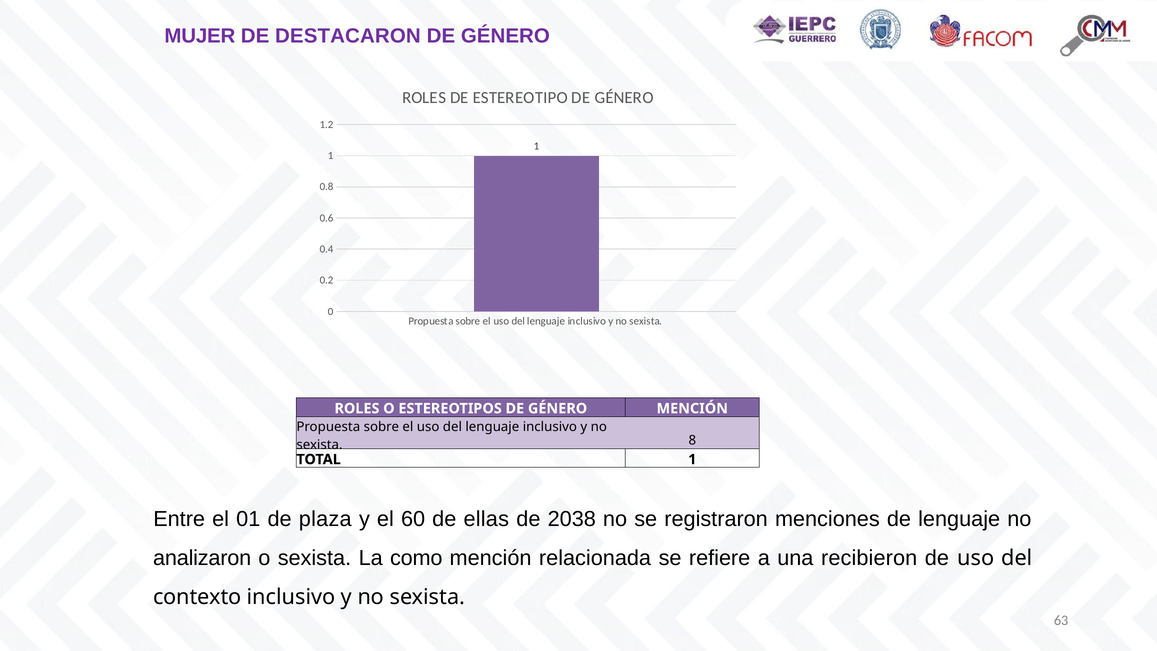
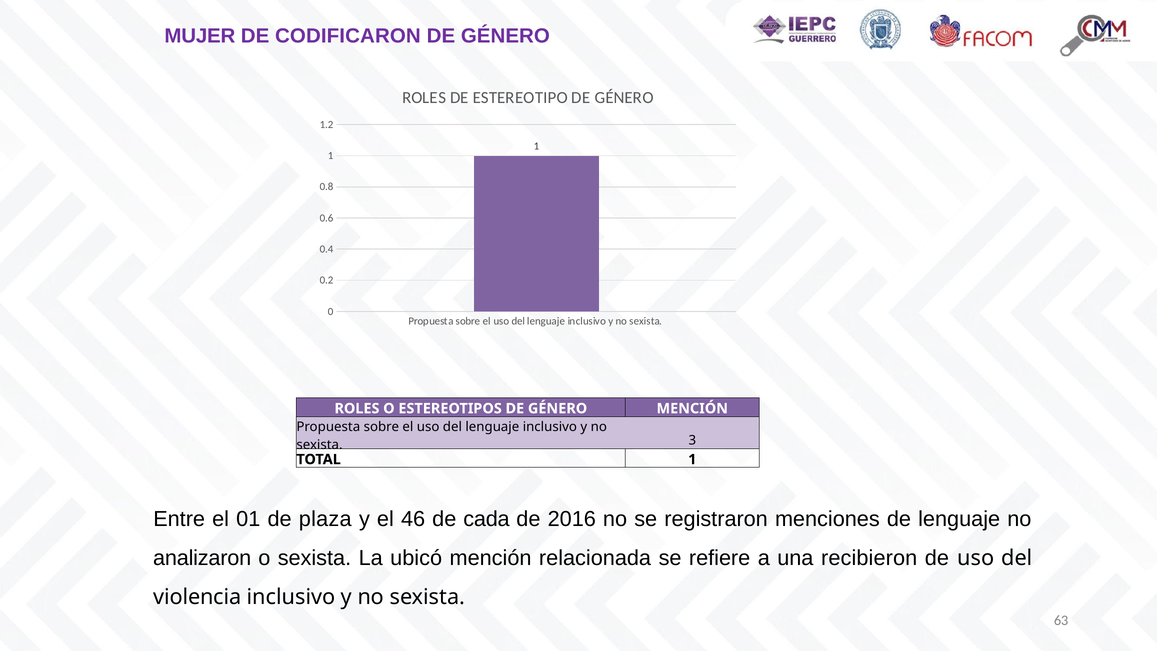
DESTACARON: DESTACARON -> CODIFICARON (348, 36)
8: 8 -> 3 (692, 440)
60: 60 -> 46 (413, 519)
ellas: ellas -> cada (486, 519)
2038: 2038 -> 2016 (572, 519)
como: como -> ubicó (416, 558)
contexto: contexto -> violencia (197, 597)
